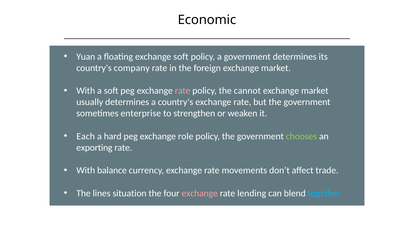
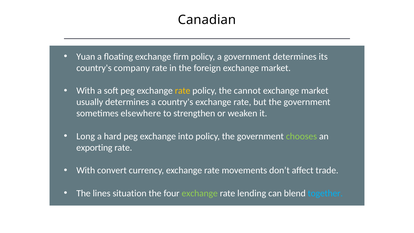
Economic: Economic -> Canadian (207, 20)
exchange soft: soft -> firm (181, 57)
rate colour: pink -> yellow (183, 91)
enterprise: enterprise -> elsewhere (141, 113)
Each: Each -> Long (86, 136)
role: role -> into (186, 136)
balance: balance -> convert (112, 170)
exchange colour: pink -> light green (200, 193)
